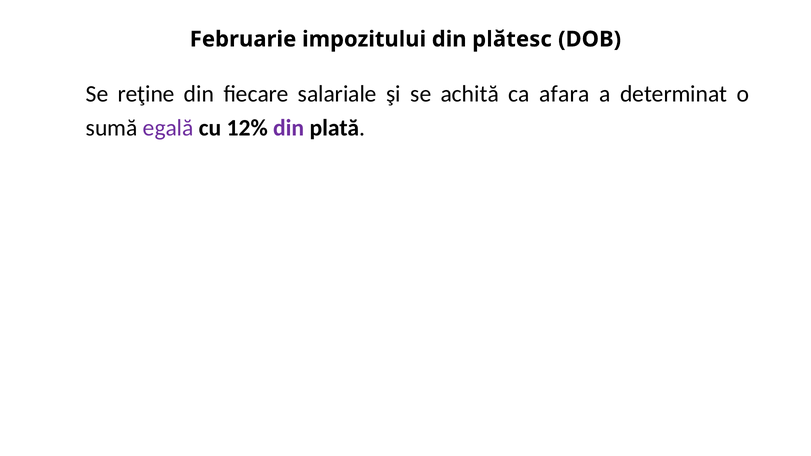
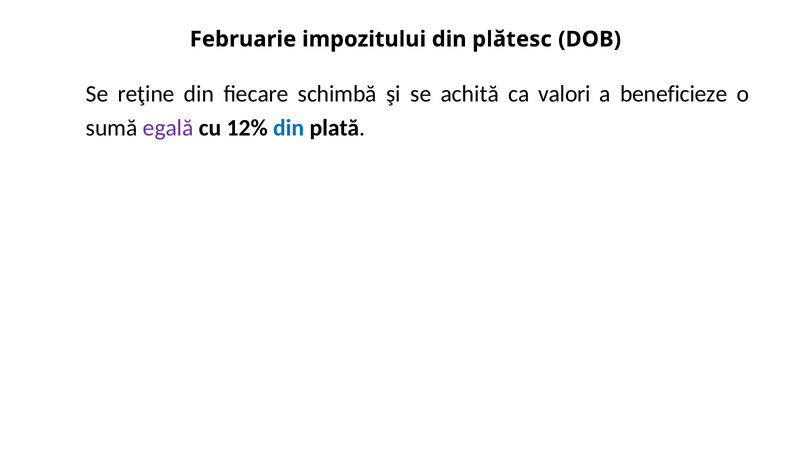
salariale: salariale -> schimbă (337, 94)
afara: afara -> valori (564, 94)
determinat: determinat -> beneficieze (674, 94)
din colour: purple -> blue (289, 128)
